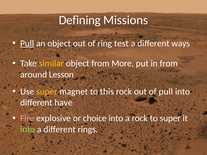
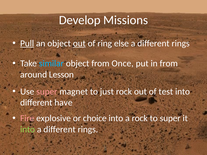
Defining: Defining -> Develop (80, 20)
out underline: none -> present (79, 43)
test: test -> else (121, 43)
ways: ways -> rings (181, 43)
similar colour: yellow -> light blue (51, 64)
More: More -> Once (123, 64)
super colour: yellow -> pink (47, 92)
this: this -> just (107, 92)
of pull: pull -> test (166, 92)
